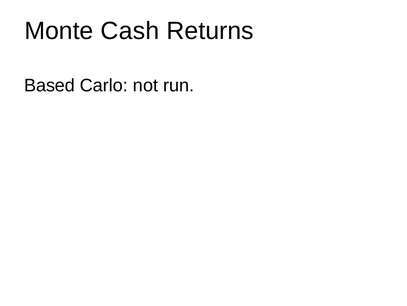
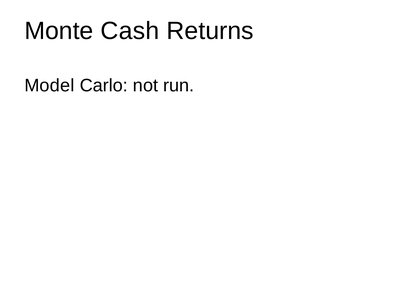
Based: Based -> Model (49, 85)
